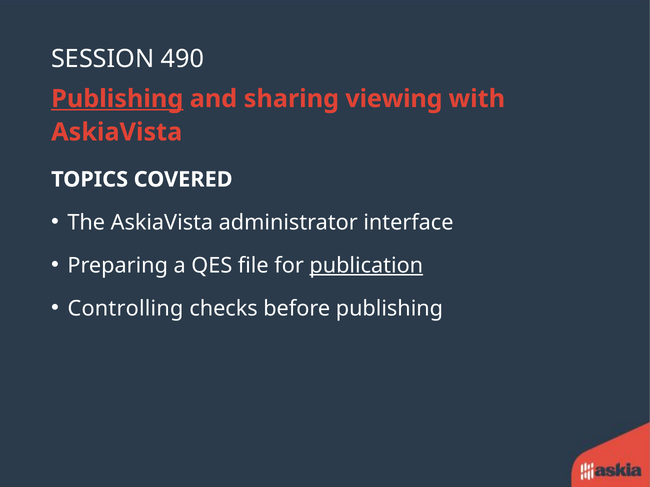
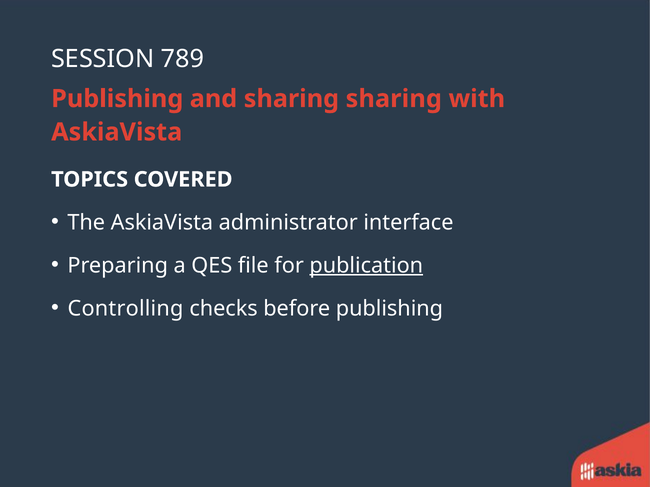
490: 490 -> 789 (182, 59)
Publishing underline: present -> none (117, 99)
sharing viewing: viewing -> sharing (394, 99)
